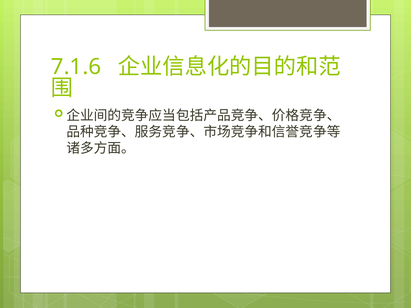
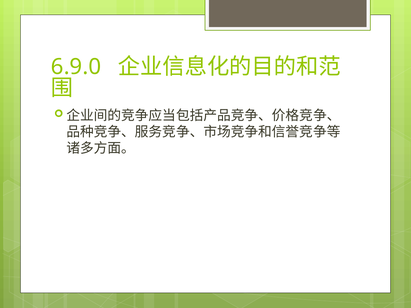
7.1.6: 7.1.6 -> 6.9.0 (76, 67)
